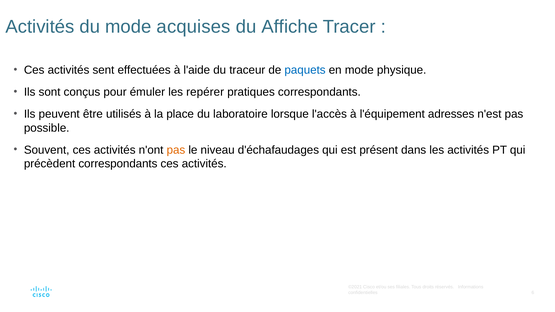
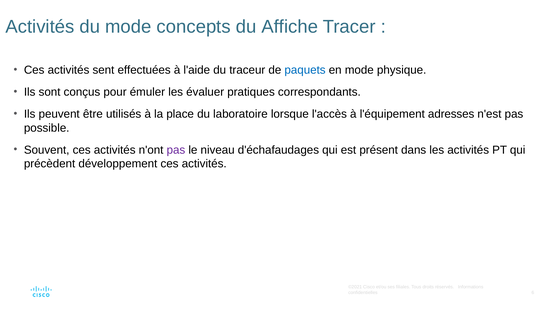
acquises: acquises -> concepts (194, 27)
repérer: repérer -> évaluer (205, 92)
pas colour: orange -> purple (176, 150)
précèdent correspondants: correspondants -> développement (118, 164)
